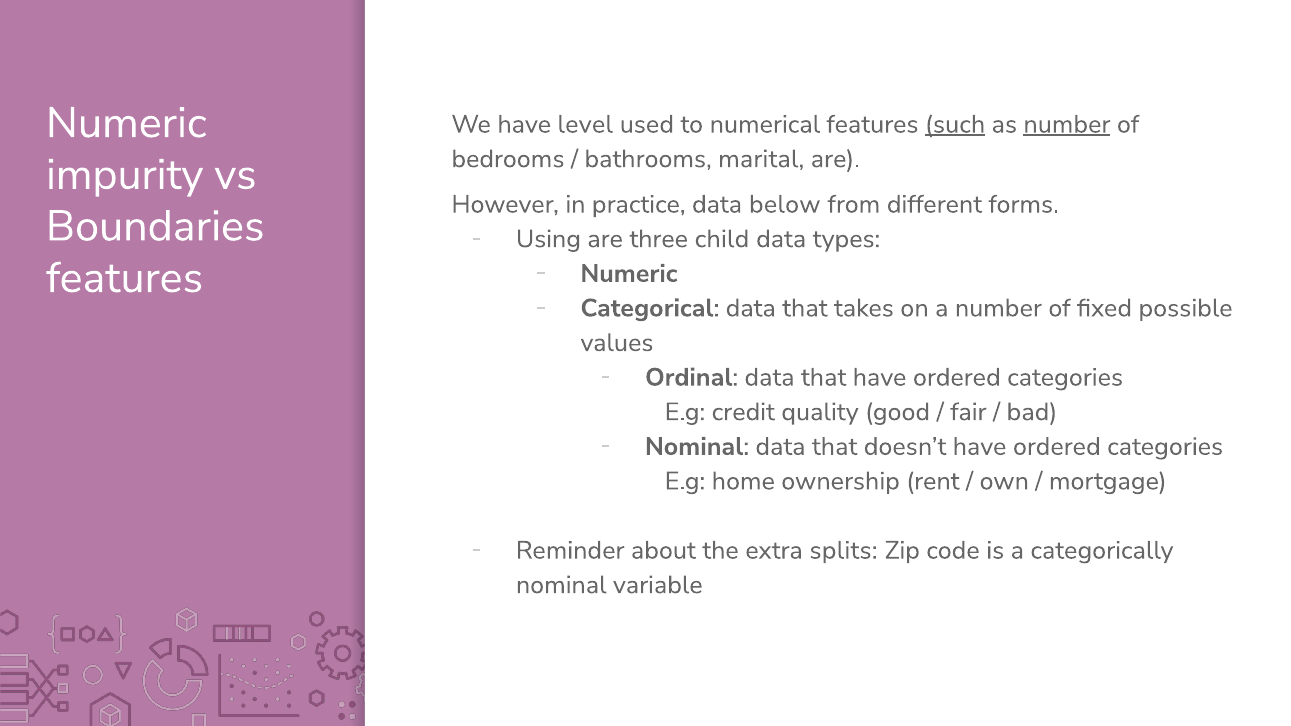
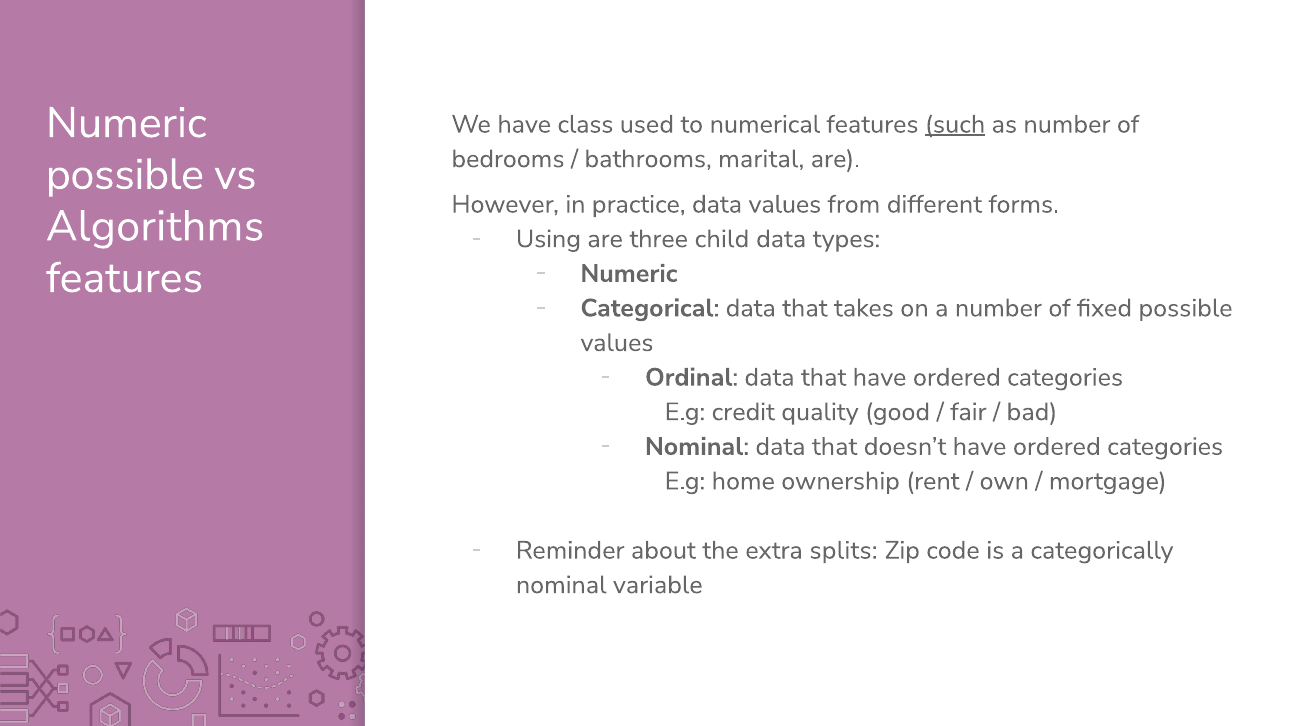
level: level -> class (585, 124)
number underline: present -> none (1067, 124)
impurity: impurity -> possible (125, 175)
data below: below -> values (785, 204)
Boundaries: Boundaries -> Algorithms (155, 226)
